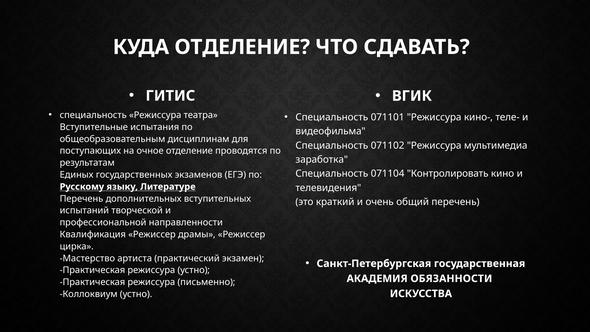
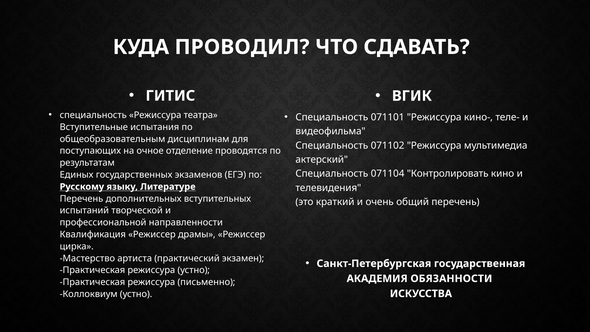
КУДА ОТДЕЛЕНИЕ: ОТДЕЛЕНИЕ -> ПРОВОДИЛ (242, 47)
заработка: заработка -> актерский (322, 160)
